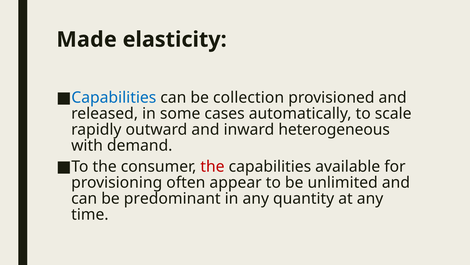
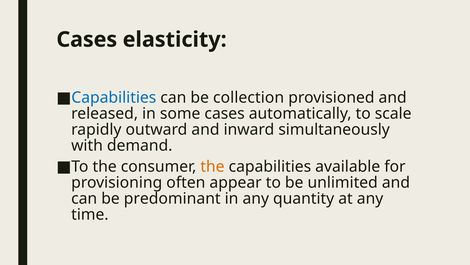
Made: Made -> Cases (87, 39)
heterogeneous: heterogeneous -> simultaneously (334, 129)
the colour: red -> orange (212, 166)
